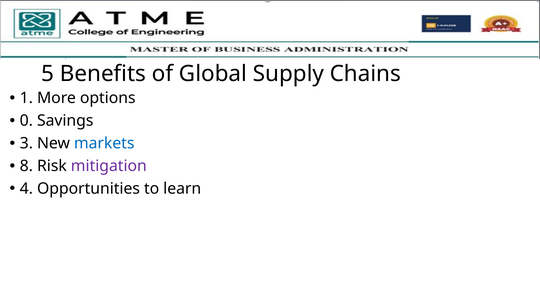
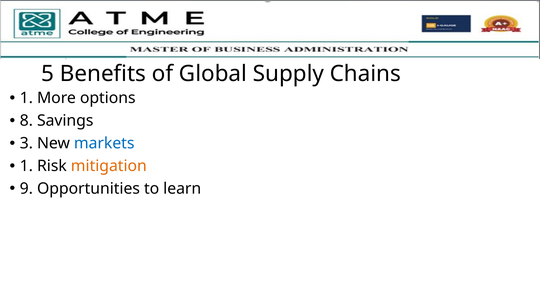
0: 0 -> 8 (26, 121)
8: 8 -> 1 (26, 166)
mitigation colour: purple -> orange (109, 166)
4: 4 -> 9 (26, 189)
